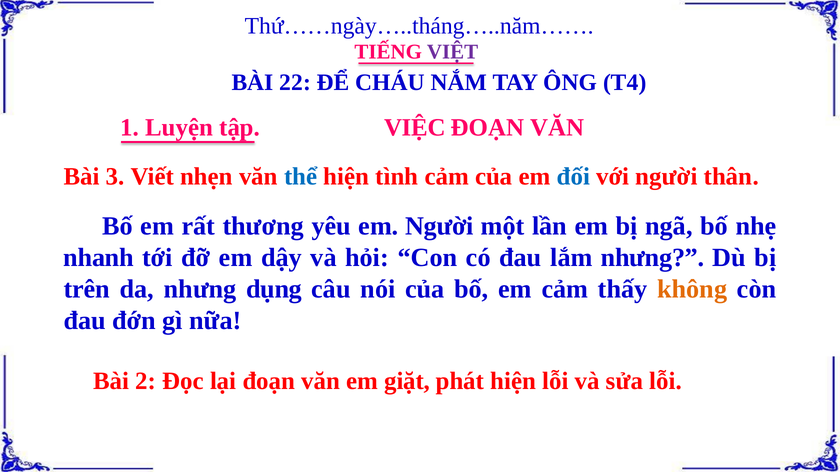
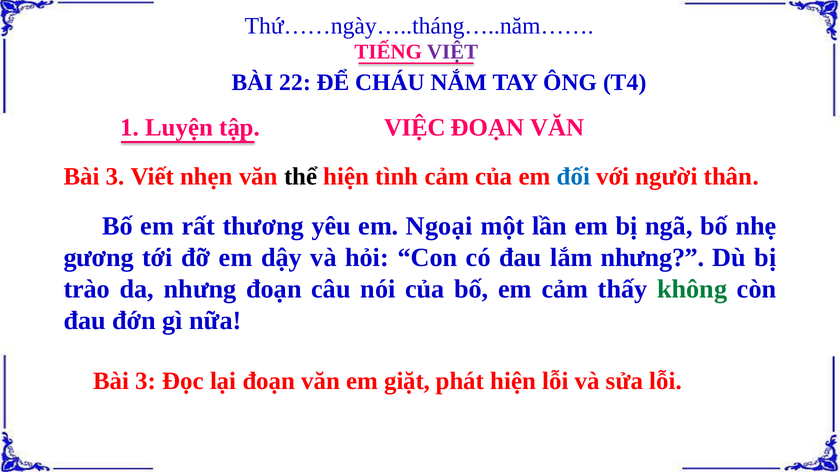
thể colour: blue -> black (301, 176)
em Người: Người -> Ngoại (439, 226)
nhanh: nhanh -> gương (99, 258)
trên: trên -> trào (87, 289)
nhưng dụng: dụng -> đoạn (274, 289)
không colour: orange -> green (692, 289)
2: 2 -> 3 (146, 381)
